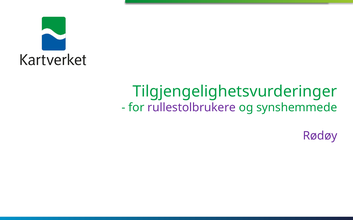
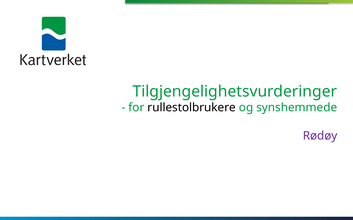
rullestolbrukere colour: purple -> black (192, 108)
